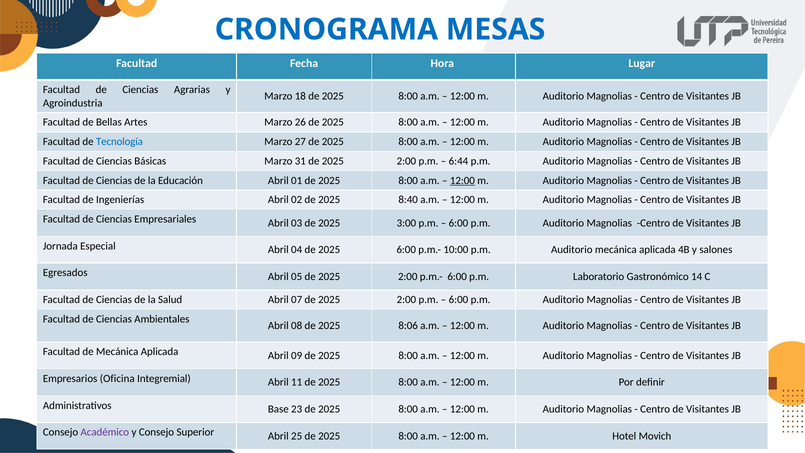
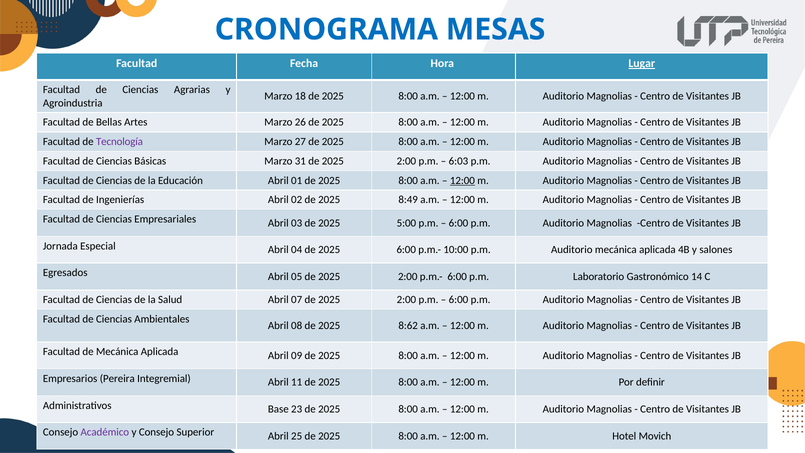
Lugar underline: none -> present (642, 63)
Tecnología colour: blue -> purple (119, 142)
6:44: 6:44 -> 6:03 (458, 161)
8:40: 8:40 -> 8:49 (408, 200)
3:00: 3:00 -> 5:00 (406, 223)
8:06: 8:06 -> 8:62 (408, 326)
Oficina: Oficina -> Pereira (117, 378)
